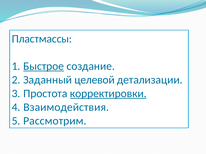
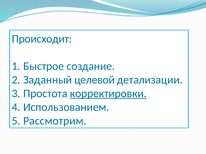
Пластмассы: Пластмассы -> Происходит (42, 39)
Быстрое underline: present -> none (44, 66)
Взаимодействия: Взаимодействия -> Использованием (66, 108)
